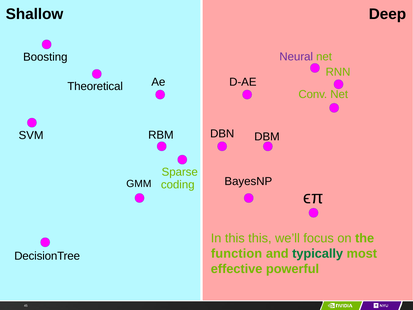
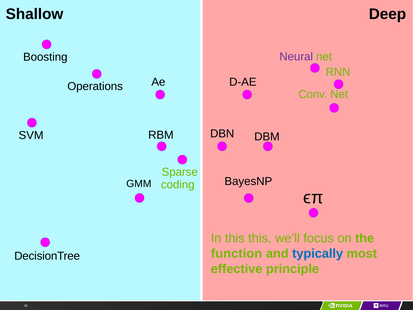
Theoretical: Theoretical -> Operations (95, 86)
typically colour: green -> blue (318, 253)
powerful: powerful -> principle (293, 269)
